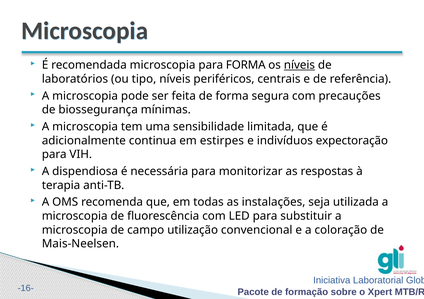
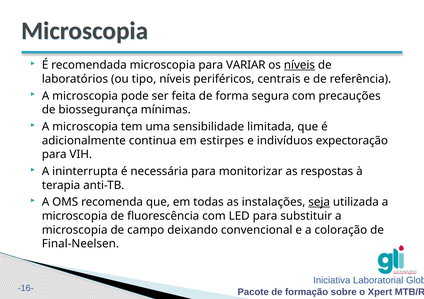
para FORMA: FORMA -> VARIAR (246, 65)
dispendiosa: dispendiosa -> ininterrupta (85, 171)
seja underline: none -> present (319, 202)
utilização: utilização -> deixando (193, 230)
Mais-Neelsen: Mais-Neelsen -> Final-Neelsen (80, 244)
